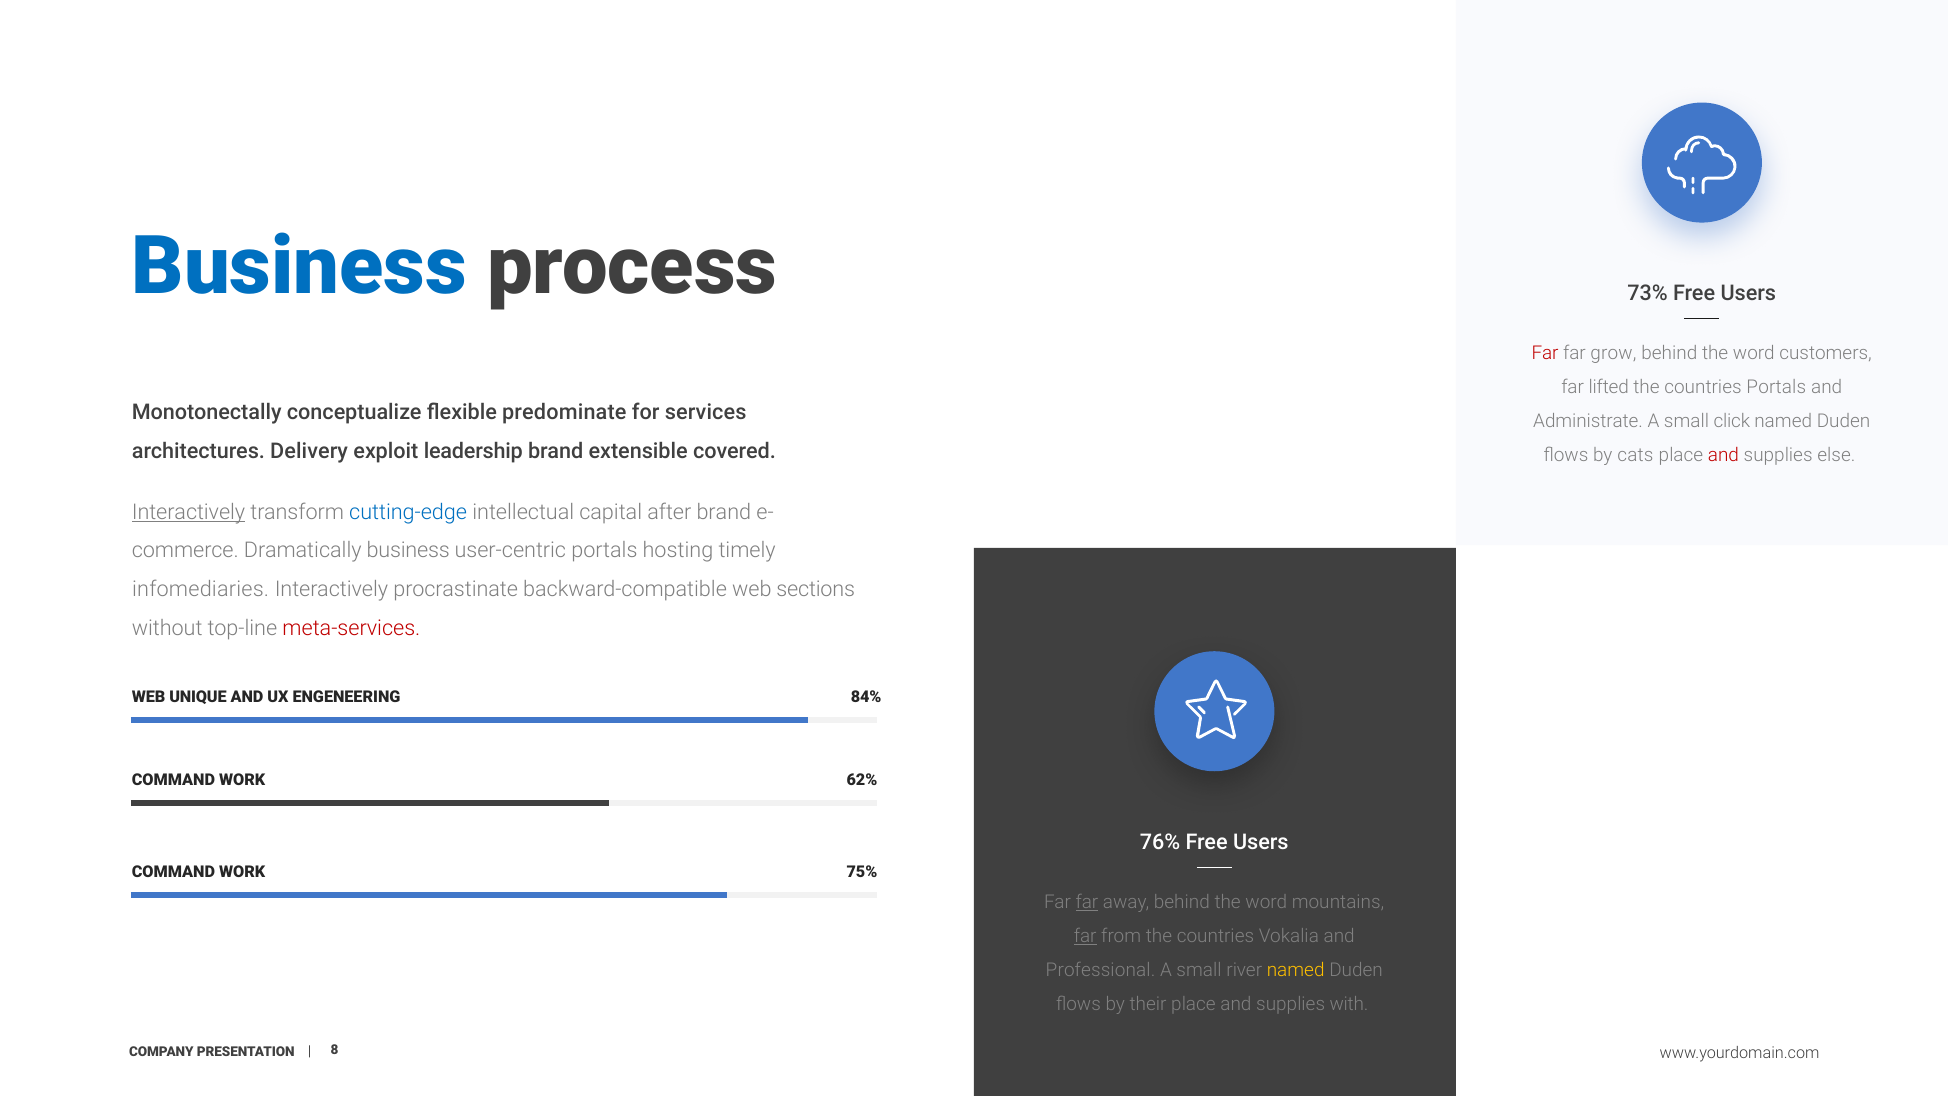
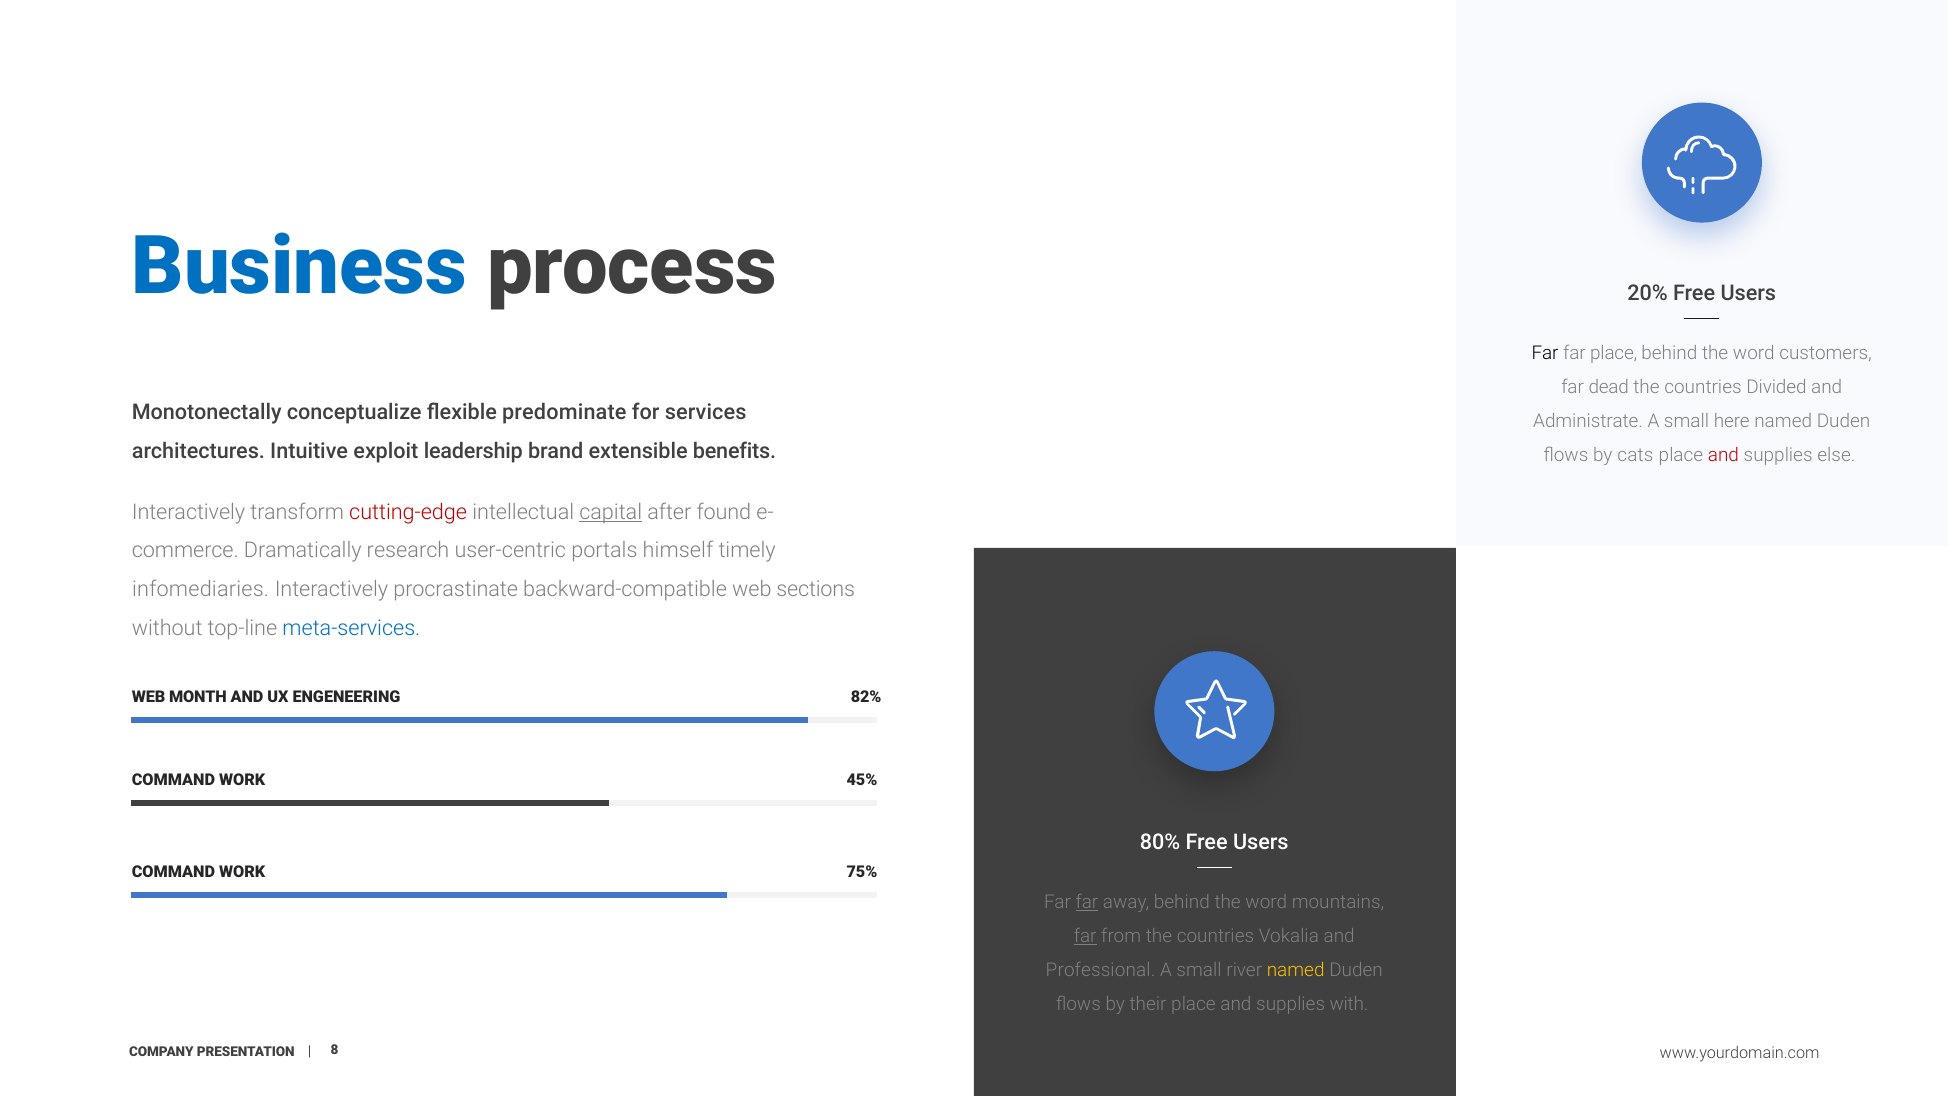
73%: 73% -> 20% (1648, 294)
Far colour: red -> black (1545, 353)
far grow: grow -> place (1614, 353)
lifted: lifted -> dead (1609, 387)
countries Portals: Portals -> Divided (1776, 387)
click: click -> here (1732, 422)
Delivery: Delivery -> Intuitive (309, 451)
covered: covered -> benefits (735, 451)
Interactively underline: present -> none (189, 512)
cutting-edge colour: blue -> red (408, 512)
capital underline: none -> present (611, 512)
after brand: brand -> found (724, 512)
Dramatically business: business -> research (408, 551)
hosting: hosting -> himself (678, 551)
meta-services colour: red -> blue (351, 629)
UNIQUE: UNIQUE -> MONTH (198, 698)
84%: 84% -> 82% (866, 698)
62%: 62% -> 45% (862, 780)
76%: 76% -> 80% (1160, 842)
